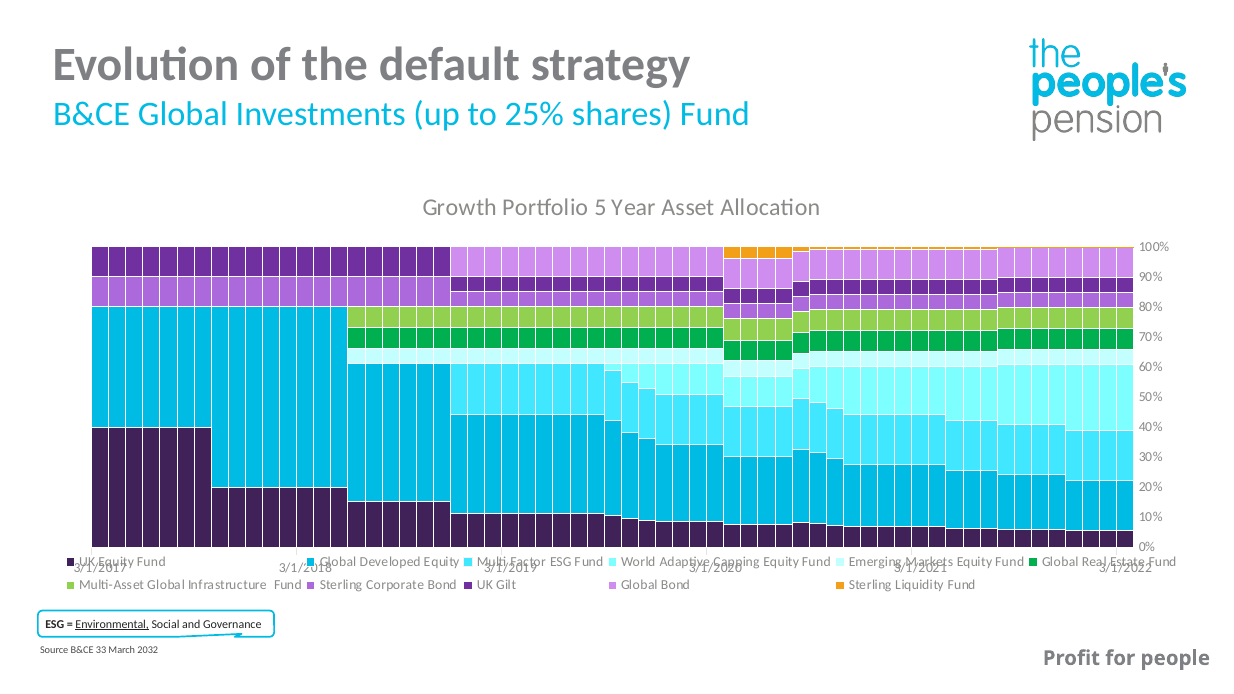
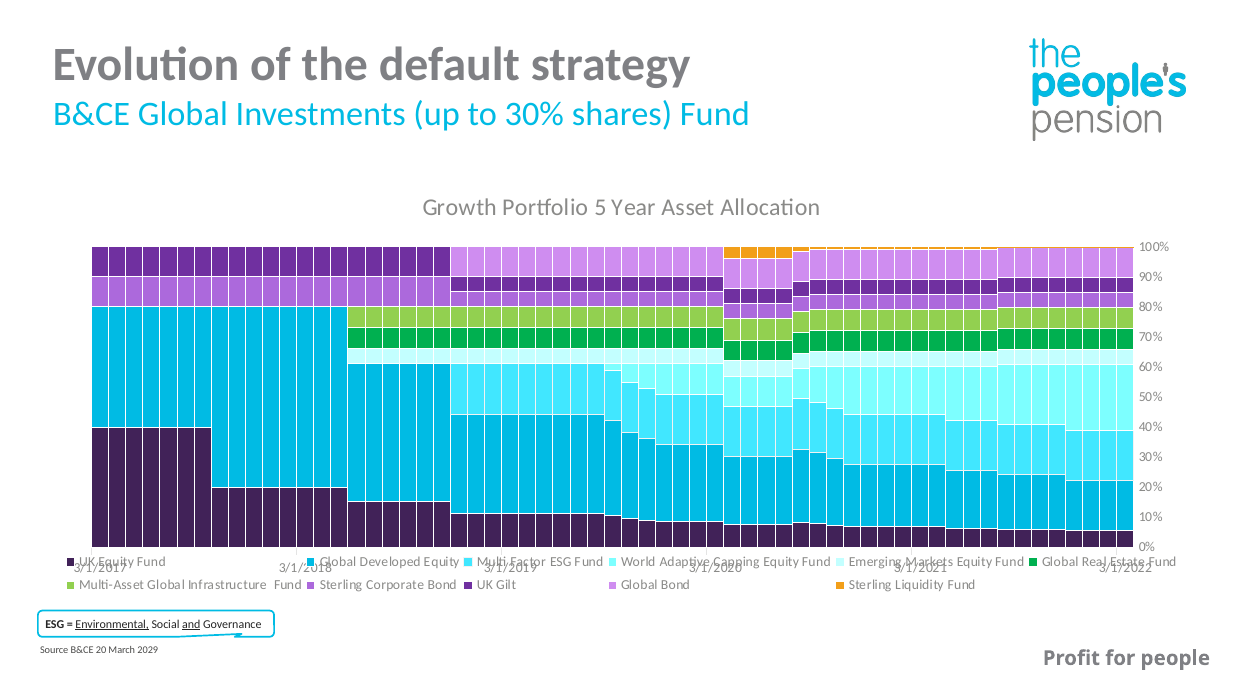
to 25%: 25% -> 30% (534, 114)
and underline: none -> present (191, 624)
33: 33 -> 20 (101, 650)
2032: 2032 -> 2029 (148, 650)
